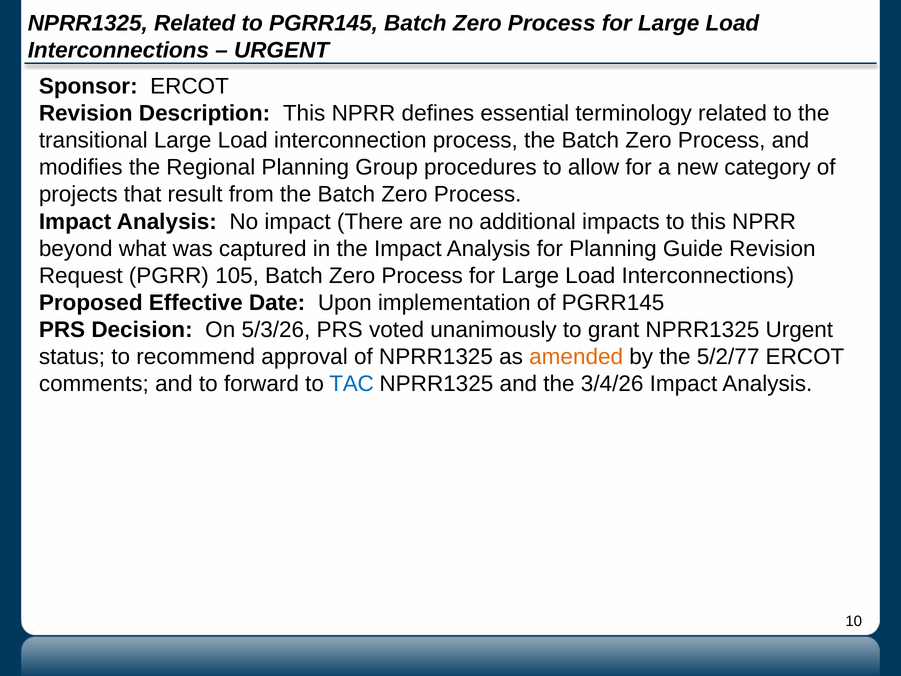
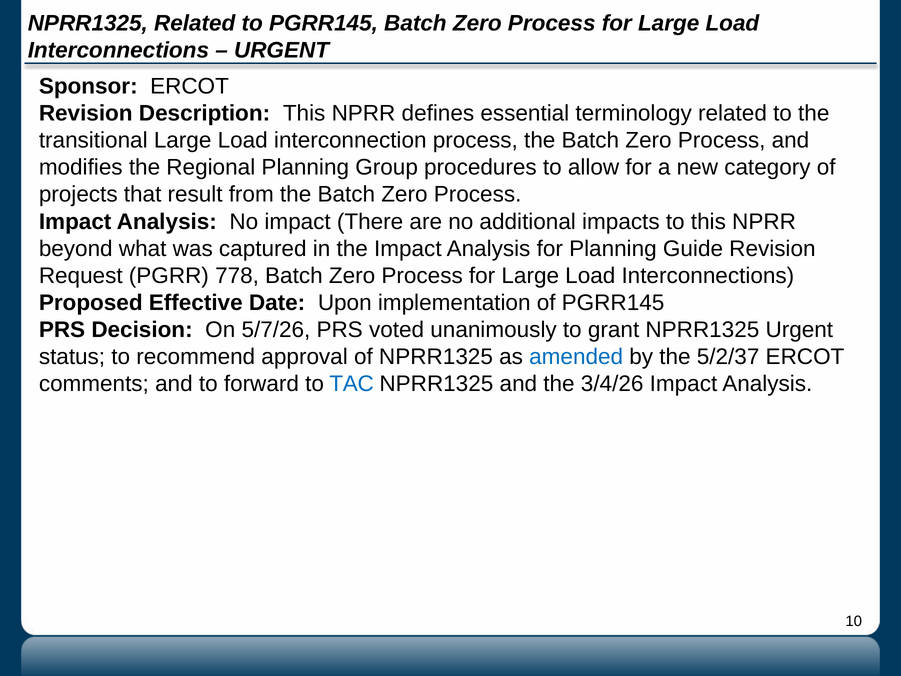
105: 105 -> 778 (237, 276)
5/3/26: 5/3/26 -> 5/7/26 (276, 330)
amended colour: orange -> blue (576, 357)
5/2/77: 5/2/77 -> 5/2/37 (728, 357)
